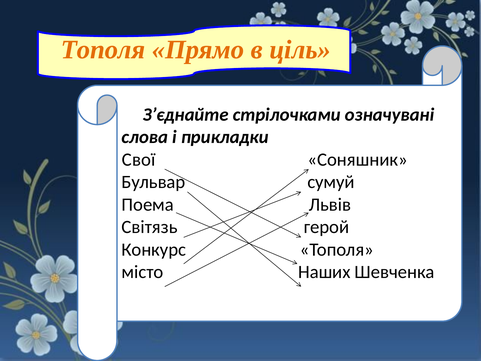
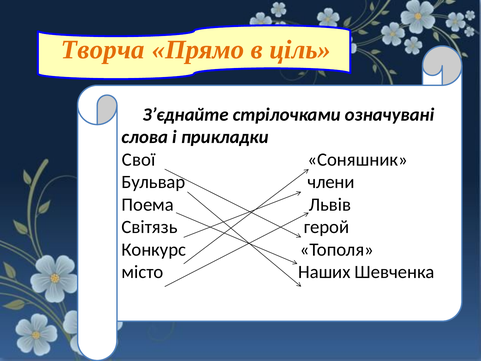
Тополя: Тополя -> Творча (103, 50)
сумуй: сумуй -> члени (331, 182)
